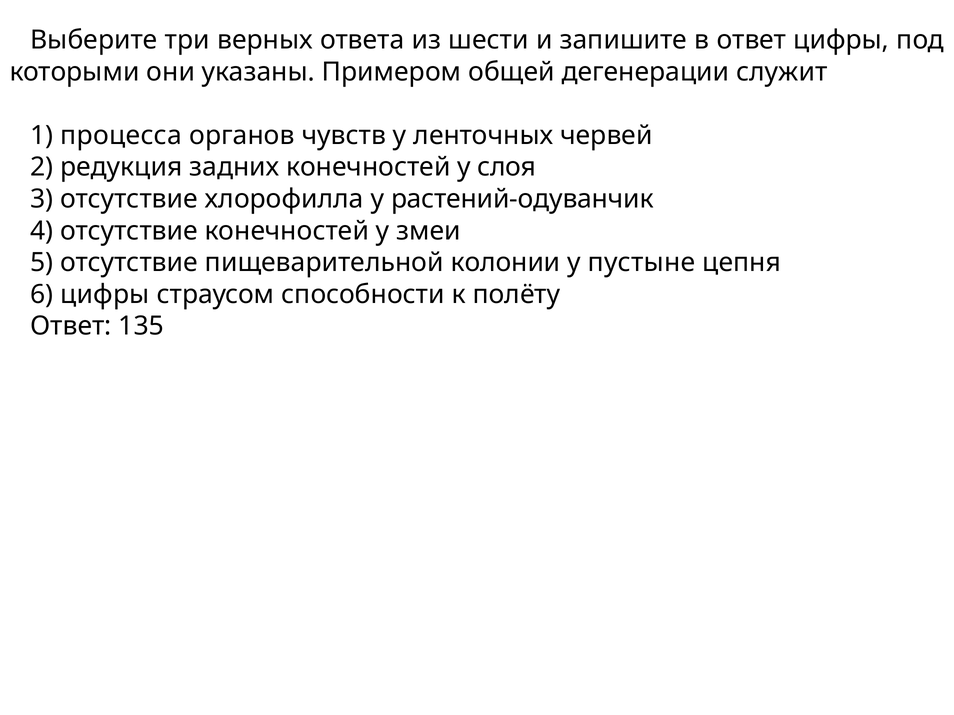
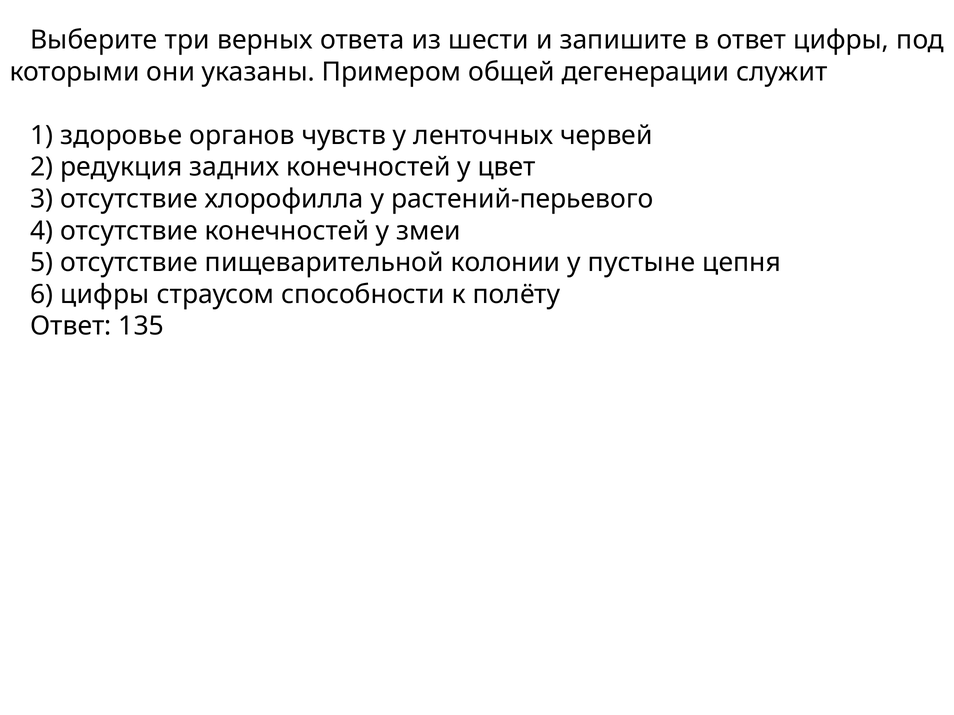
процесса: процесса -> здоровье (121, 136)
слоя: слоя -> цвет (507, 167)
растений-одуванчик: растений-одуванчик -> растений-перьевого (522, 199)
